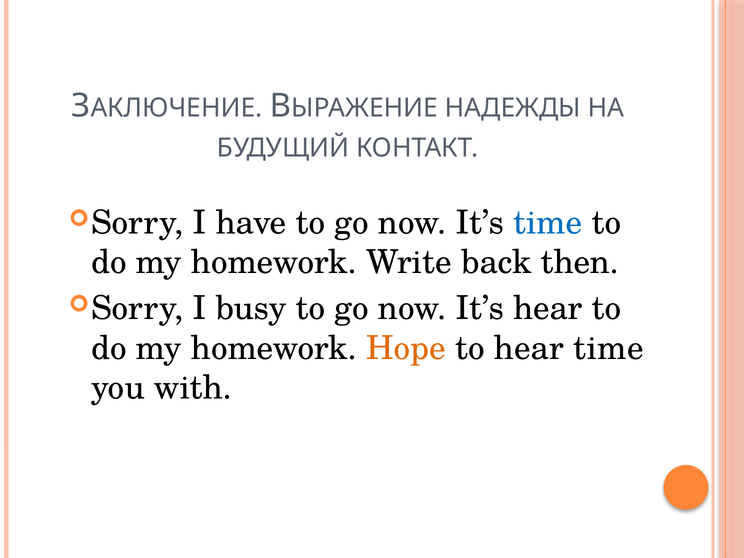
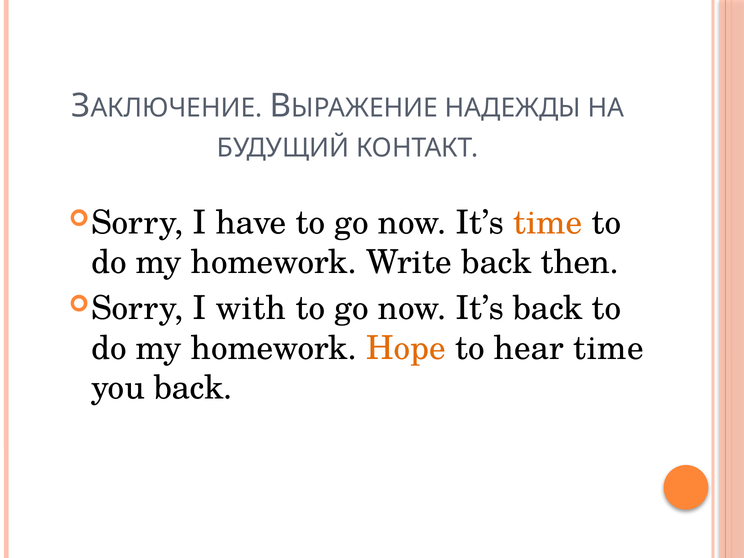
time colour: blue -> orange (548, 223)
busy: busy -> with (251, 308)
It’s hear: hear -> back (548, 308)
you with: with -> back (193, 388)
